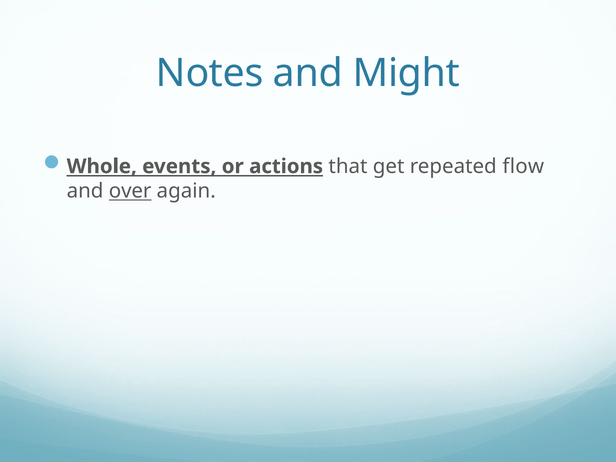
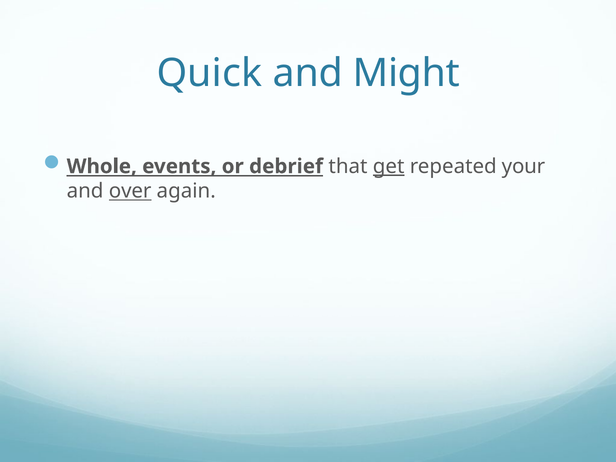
Notes: Notes -> Quick (209, 73)
actions: actions -> debrief (286, 166)
get underline: none -> present (389, 166)
flow: flow -> your (523, 166)
